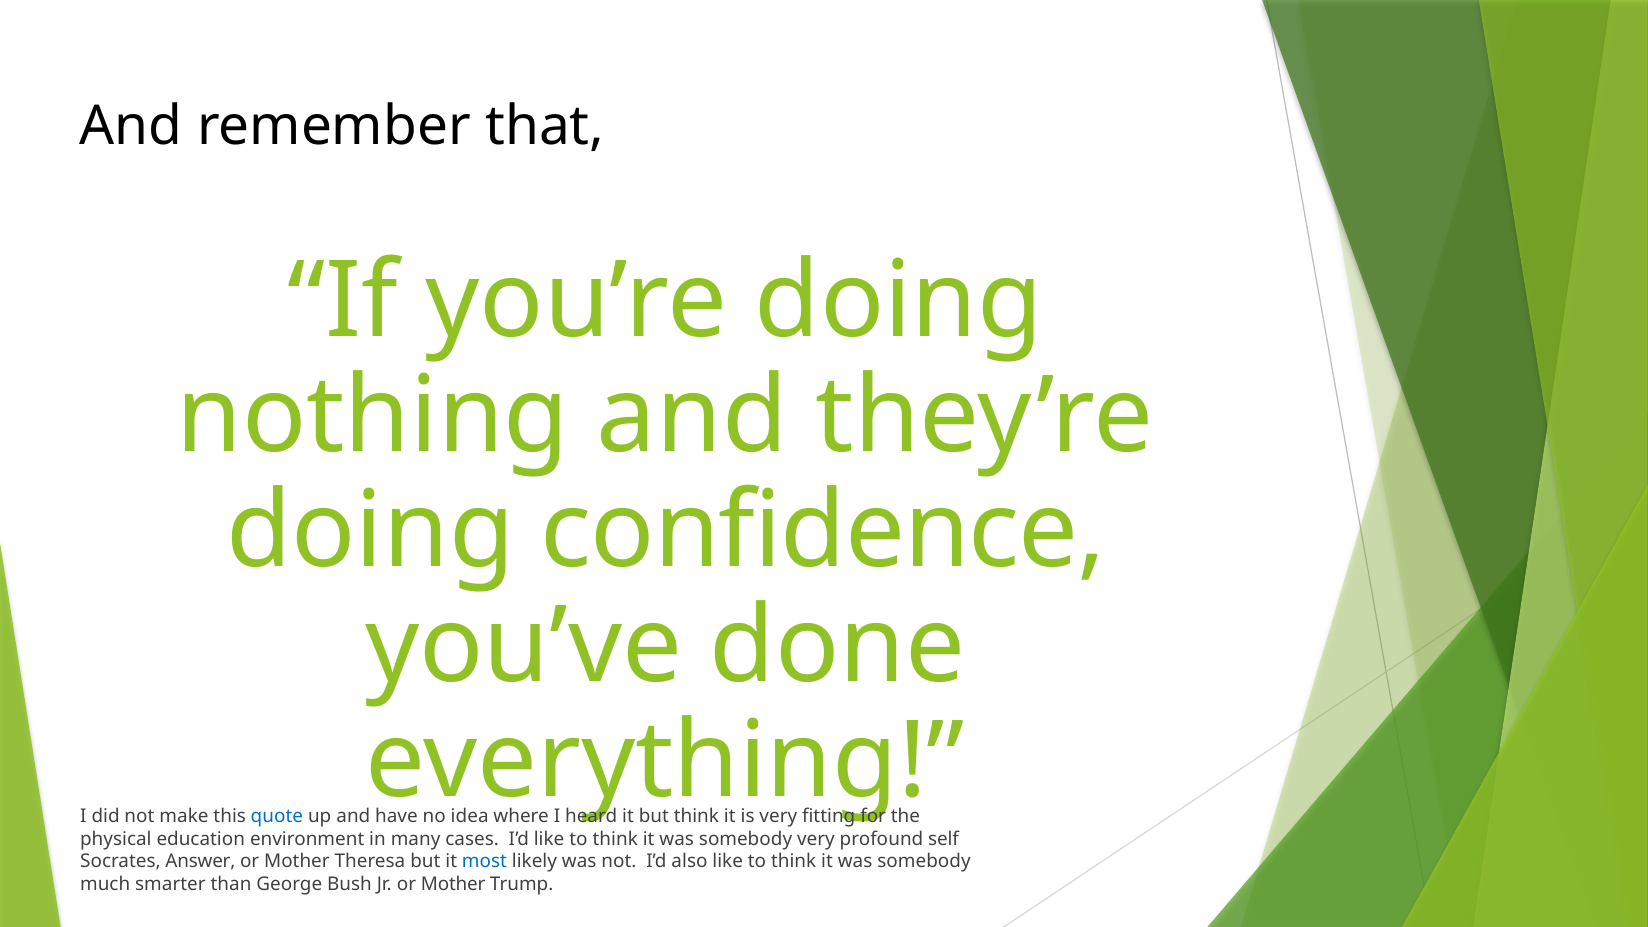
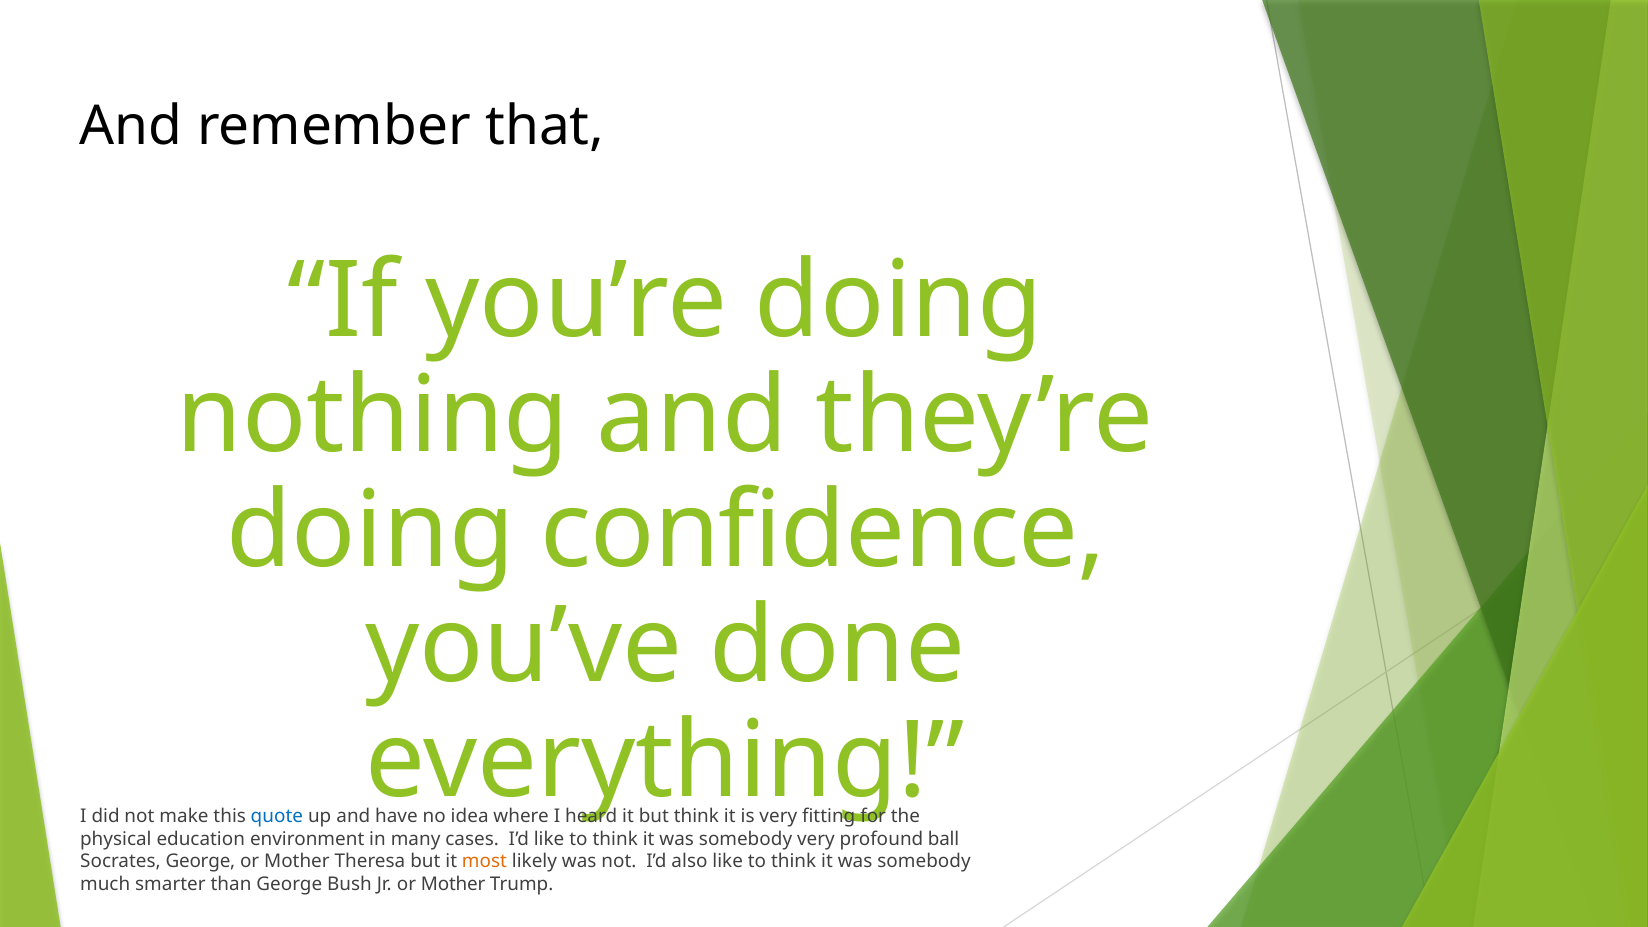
self: self -> ball (944, 839)
Socrates Answer: Answer -> George (200, 862)
most colour: blue -> orange (484, 862)
